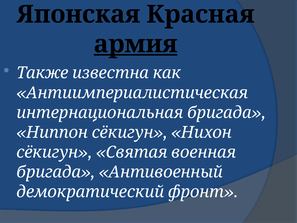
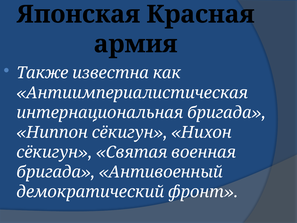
армия underline: present -> none (136, 44)
